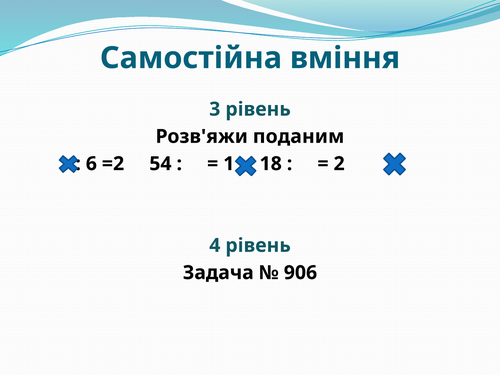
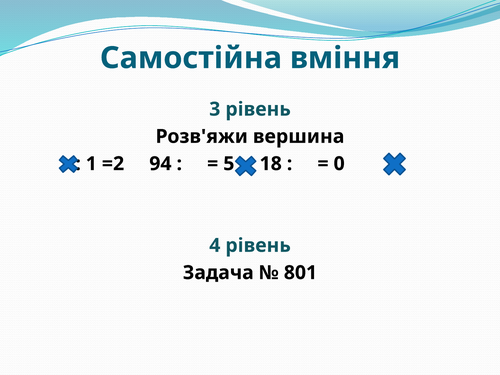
поданим: поданим -> вершина (299, 136)
6: 6 -> 1 (91, 164)
54: 54 -> 94 (160, 164)
1: 1 -> 5 (229, 164)
2: 2 -> 0 (339, 164)
906: 906 -> 801 (300, 273)
